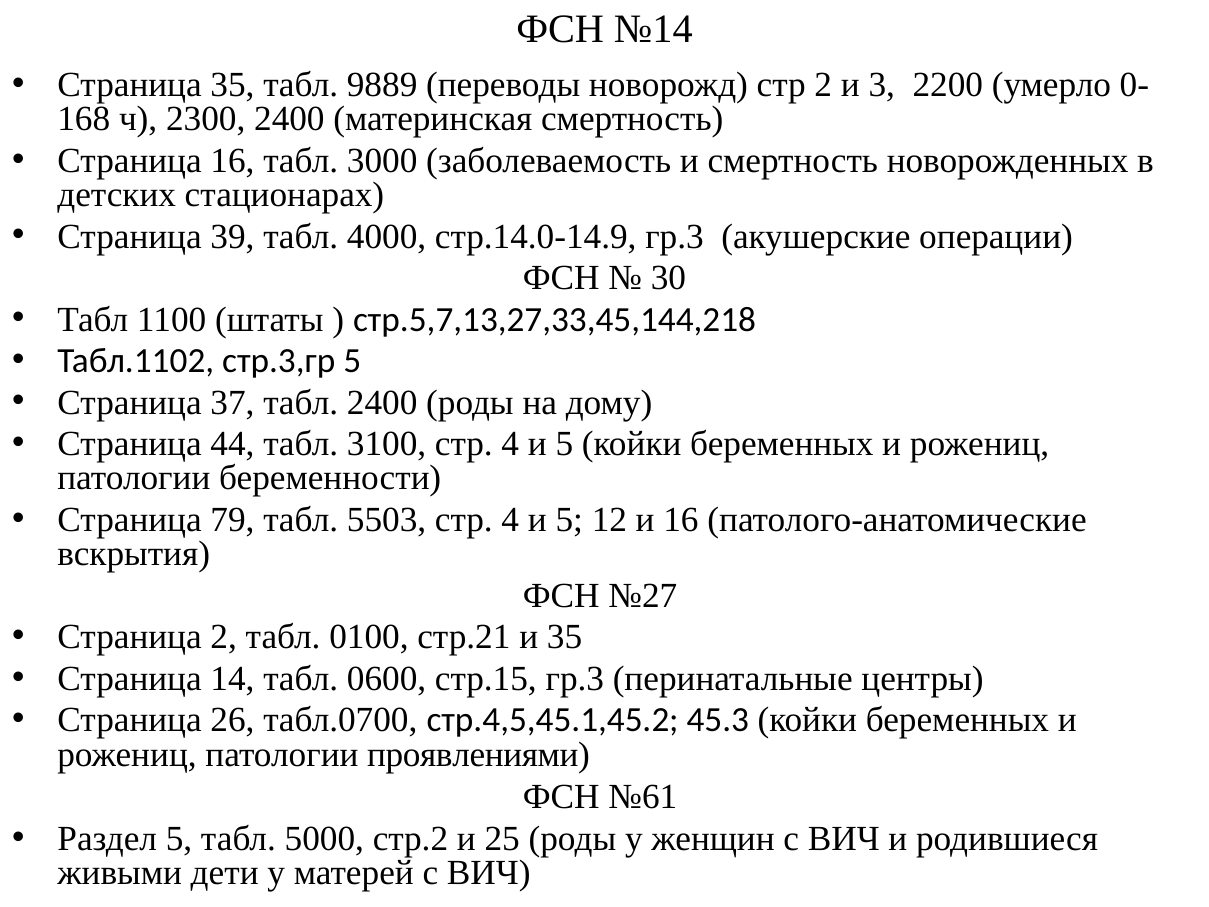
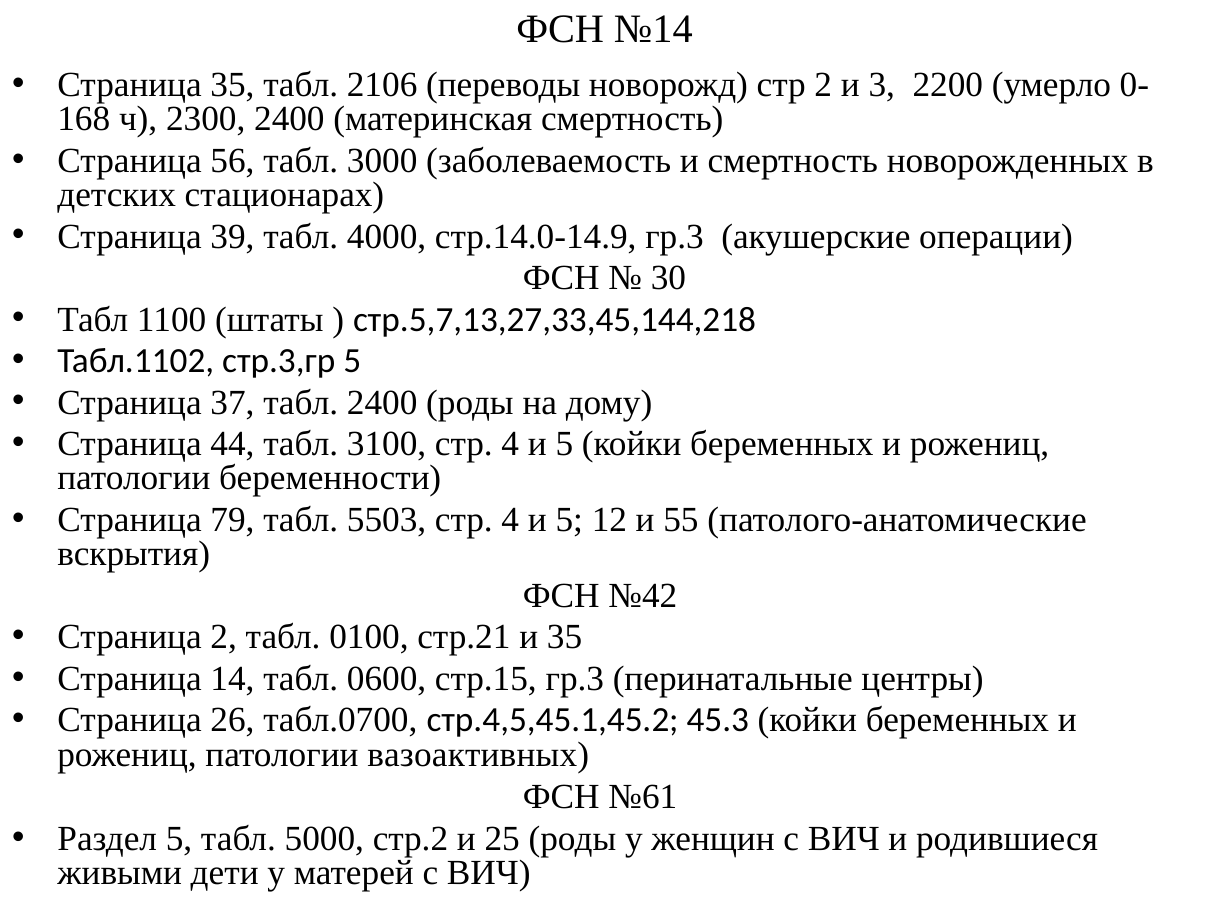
9889: 9889 -> 2106 (382, 85)
Страница 16: 16 -> 56 (232, 161)
и 16: 16 -> 55 (681, 520)
№27: №27 -> №42 (643, 595)
проявлениями: проявлениями -> вазоактивных (478, 754)
